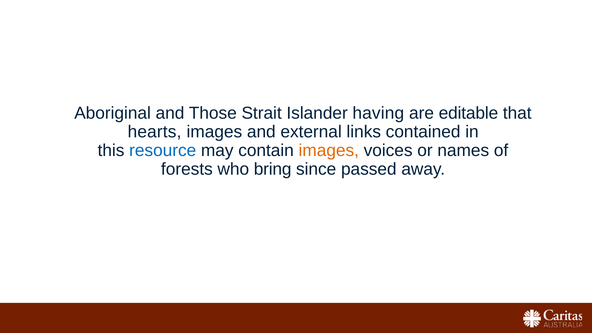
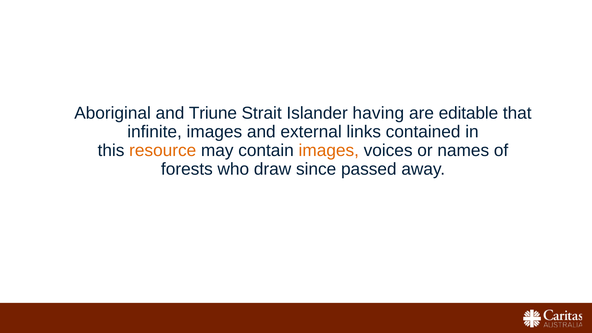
Those: Those -> Triune (213, 113)
hearts: hearts -> infinite (155, 132)
resource colour: blue -> orange (163, 150)
bring: bring -> draw (273, 169)
